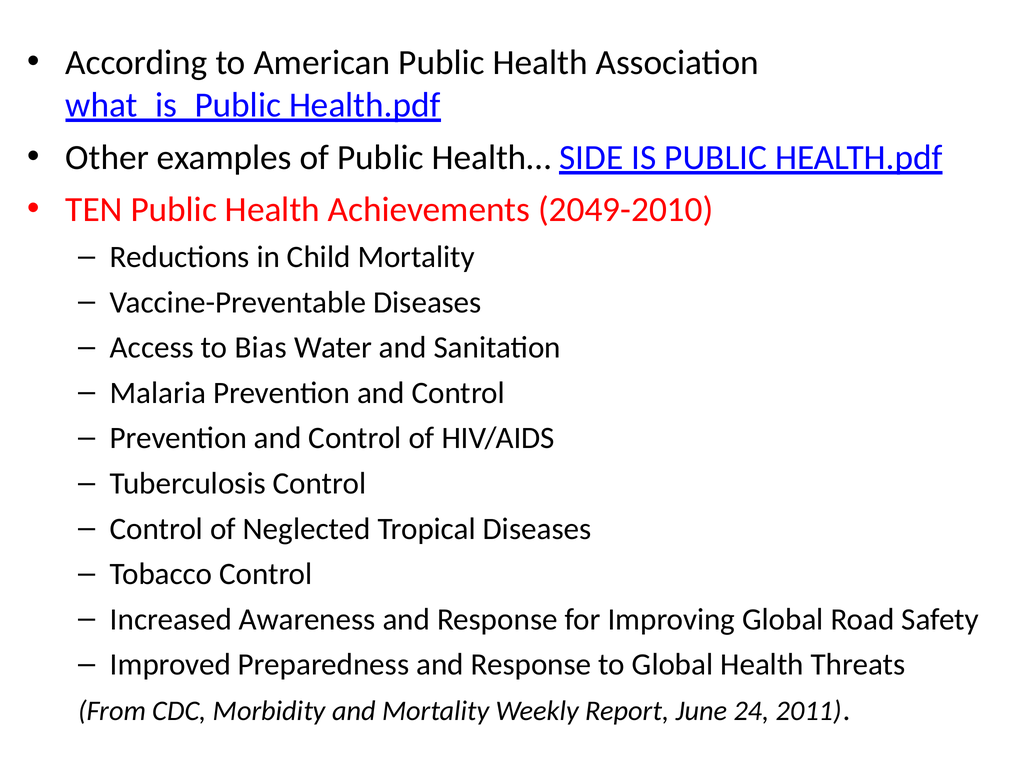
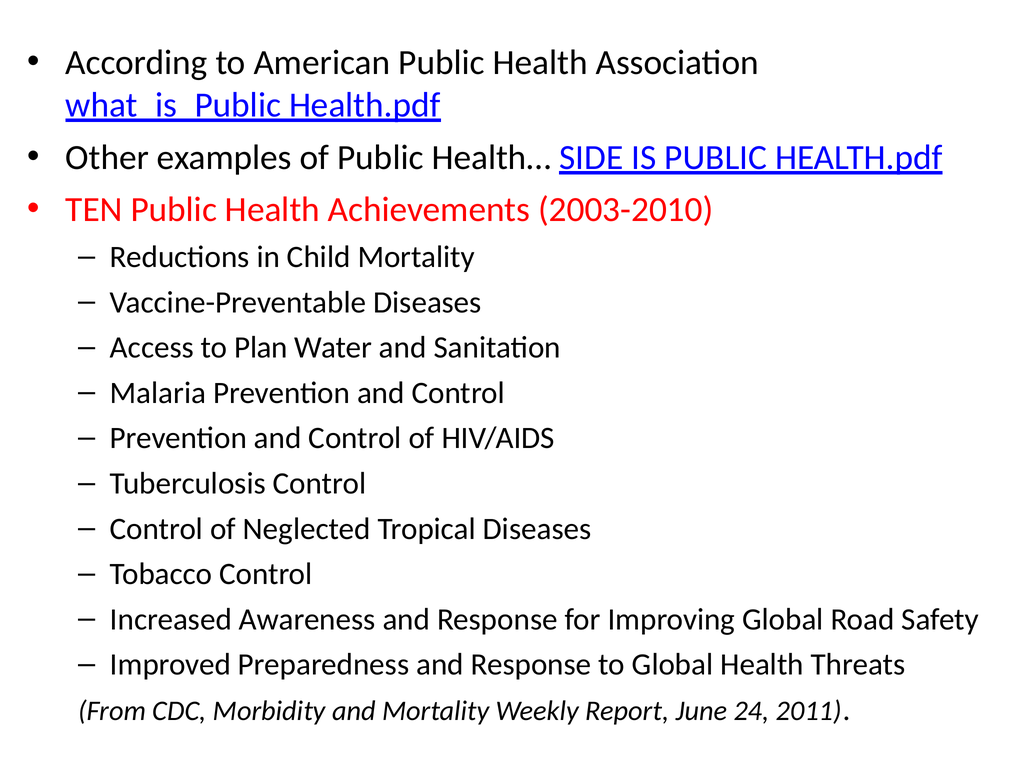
2049-2010: 2049-2010 -> 2003-2010 (626, 210)
Bias: Bias -> Plan (261, 348)
